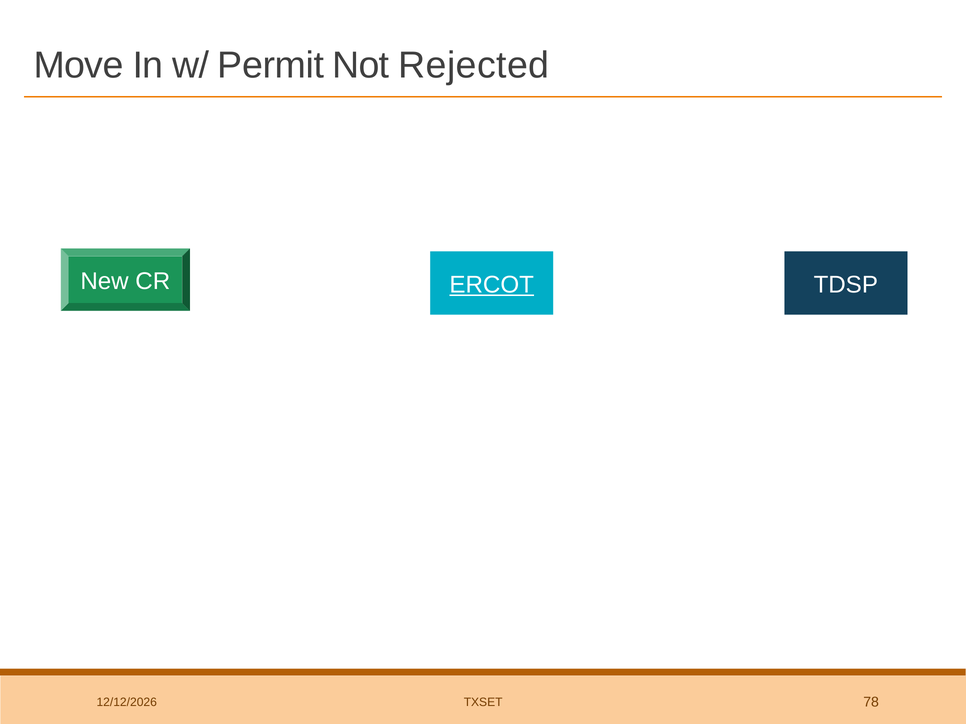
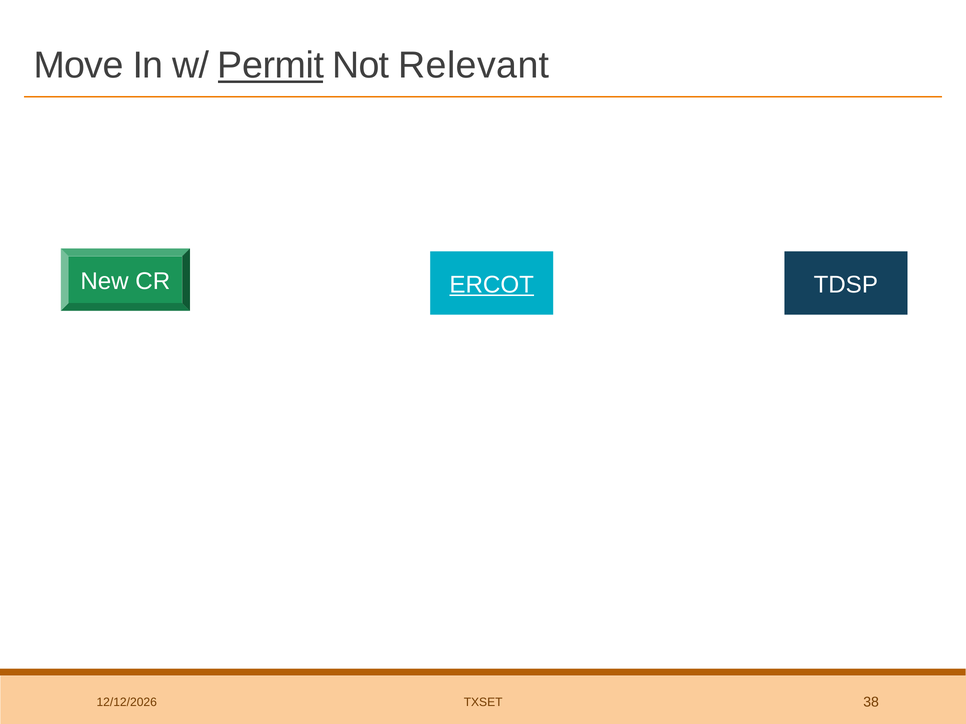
Permit underline: none -> present (271, 66)
Rejected: Rejected -> Relevant (474, 66)
78: 78 -> 38 (871, 703)
